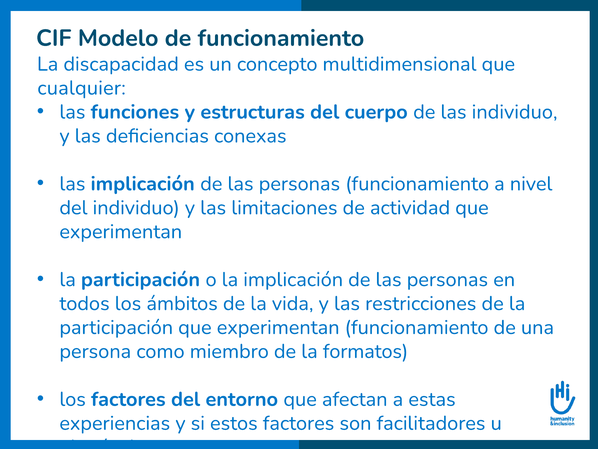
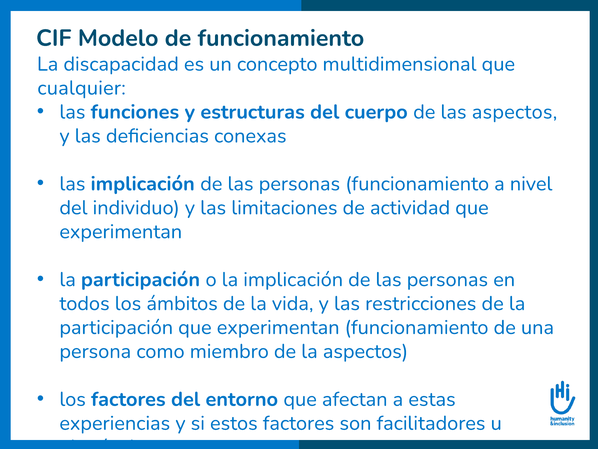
las individuo: individuo -> aspectos (515, 112)
la formatos: formatos -> aspectos (365, 351)
